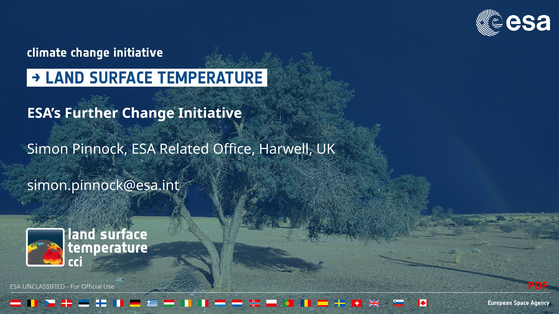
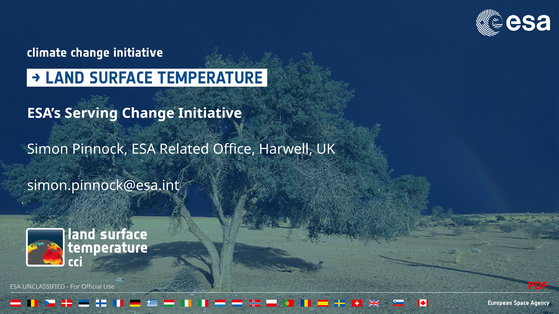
Further: Further -> Serving (91, 113)
